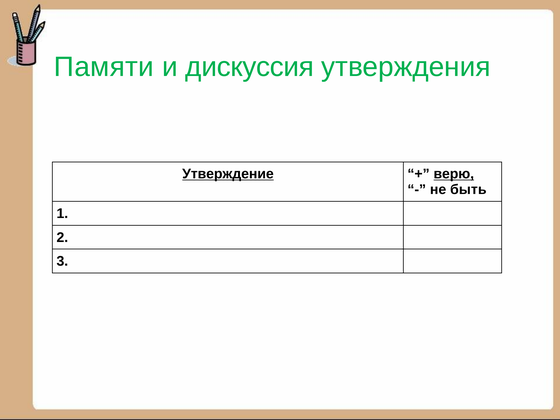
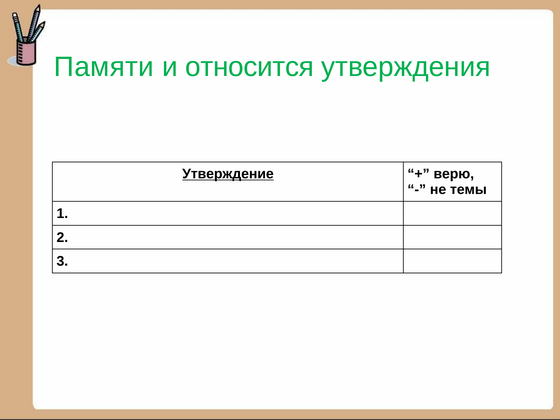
дискуссия: дискуссия -> относится (250, 67)
верю underline: present -> none (454, 174)
быть: быть -> темы (468, 190)
